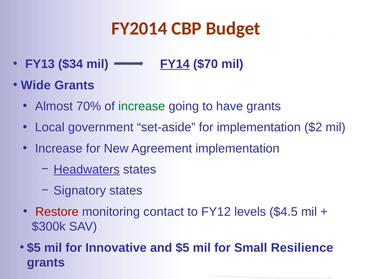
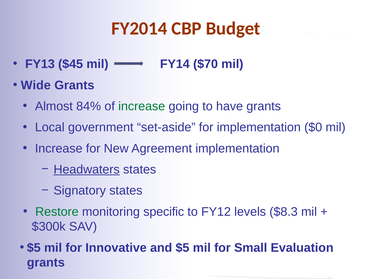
$34: $34 -> $45 (71, 64)
FY14 underline: present -> none (175, 64)
70%: 70% -> 84% (89, 106)
$2: $2 -> $0 (313, 127)
Restore colour: red -> green (57, 212)
contact: contact -> specific (164, 212)
$4.5: $4.5 -> $8.3 (284, 212)
Resilience: Resilience -> Evaluation (302, 248)
